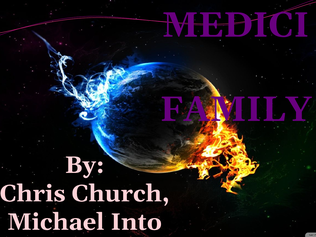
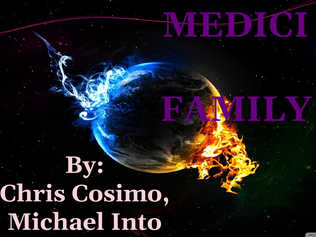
Church: Church -> Cosimo (121, 194)
